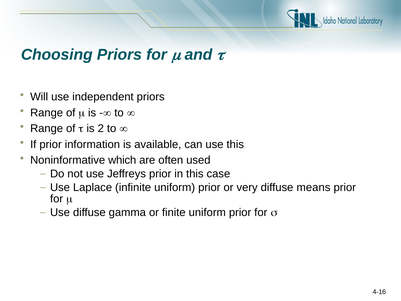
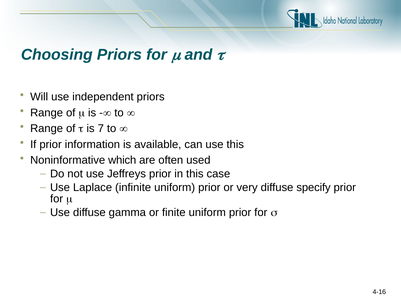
2: 2 -> 7 (101, 129)
means: means -> specify (314, 187)
